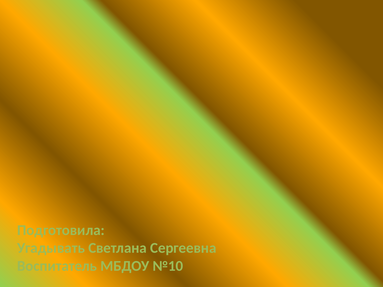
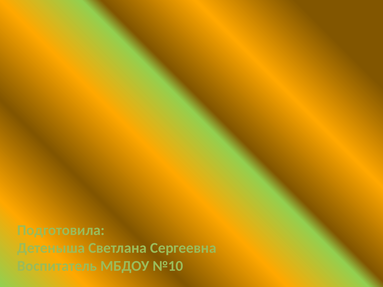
Угадывать: Угадывать -> Детеныша (51, 248)
